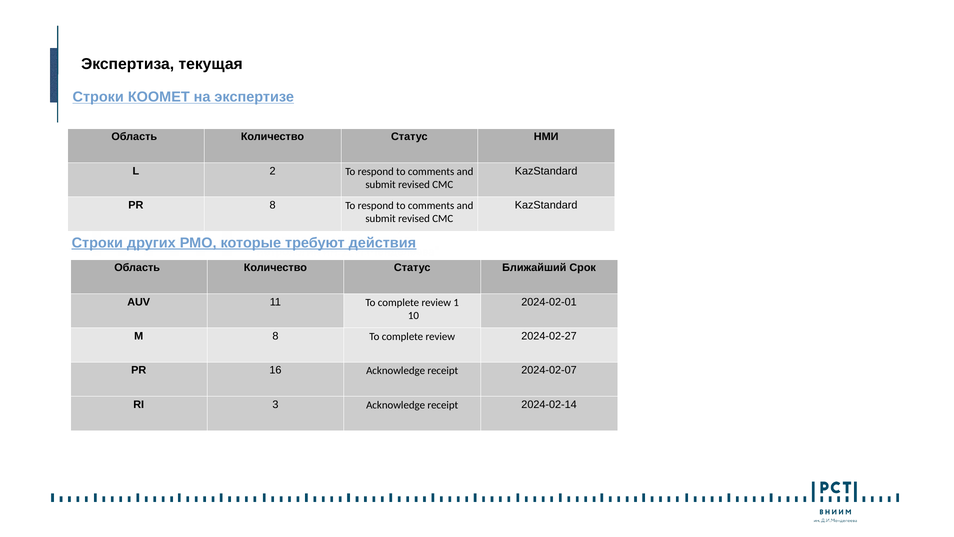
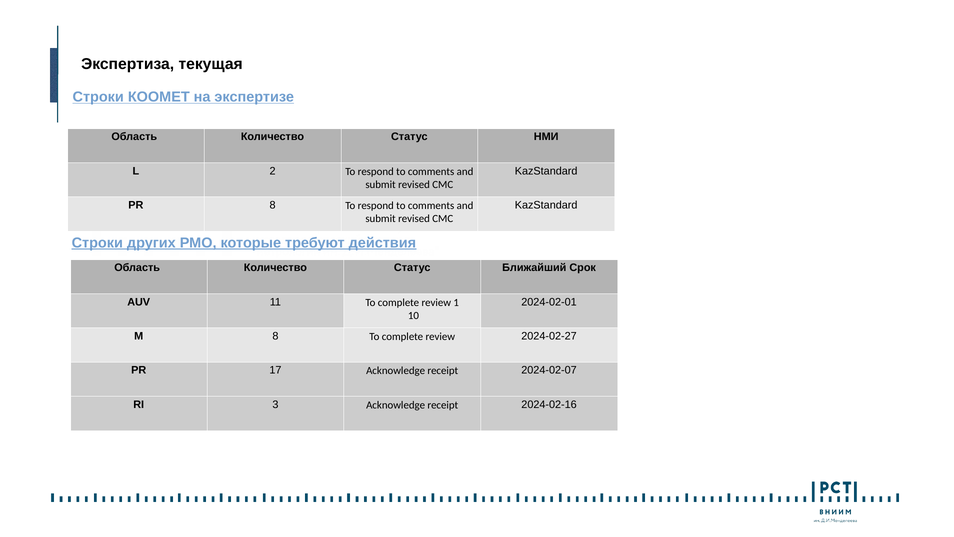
16: 16 -> 17 (275, 370)
2024-02-14: 2024-02-14 -> 2024-02-16 (549, 404)
